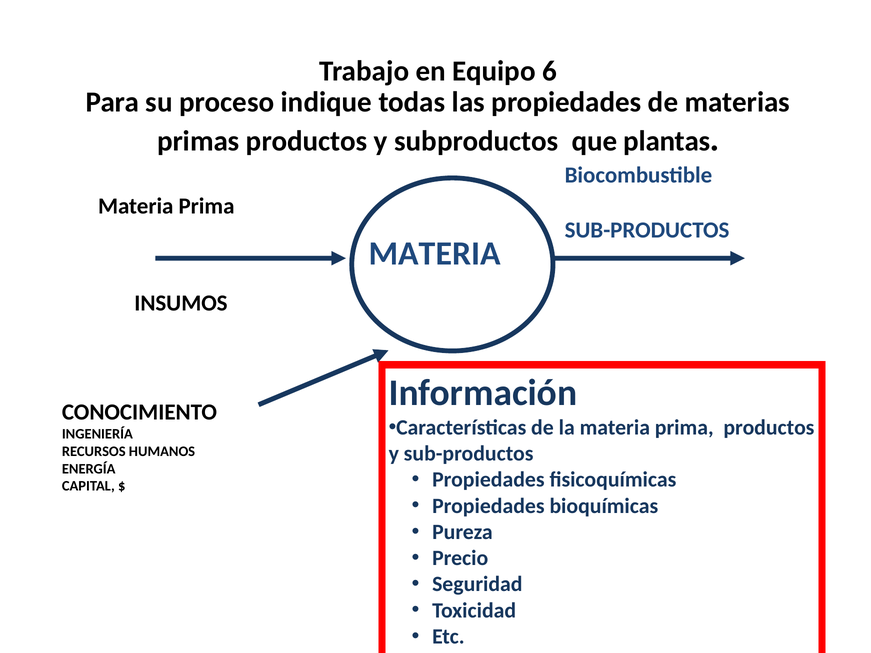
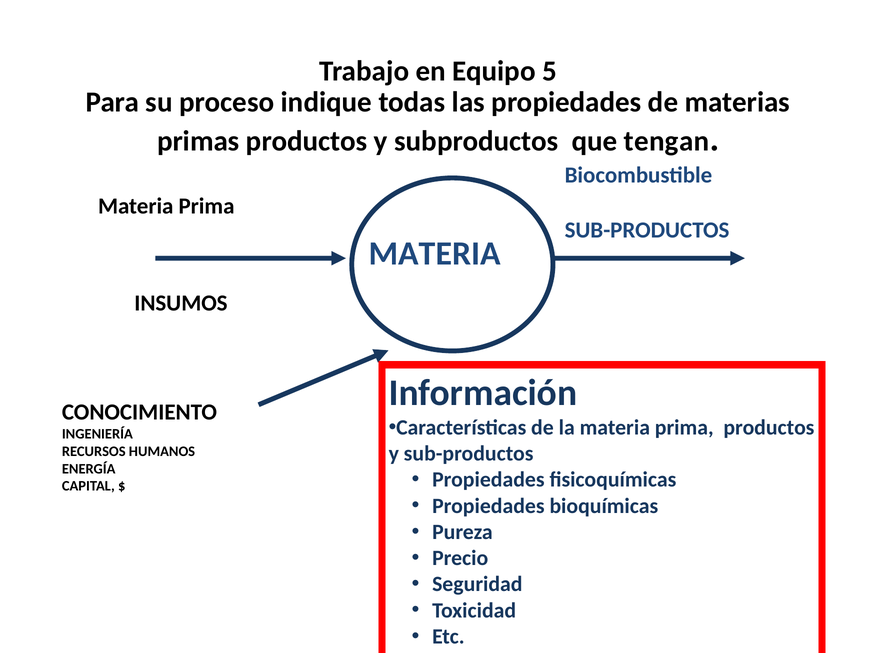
6: 6 -> 5 (549, 71)
plantas: plantas -> tengan (667, 141)
